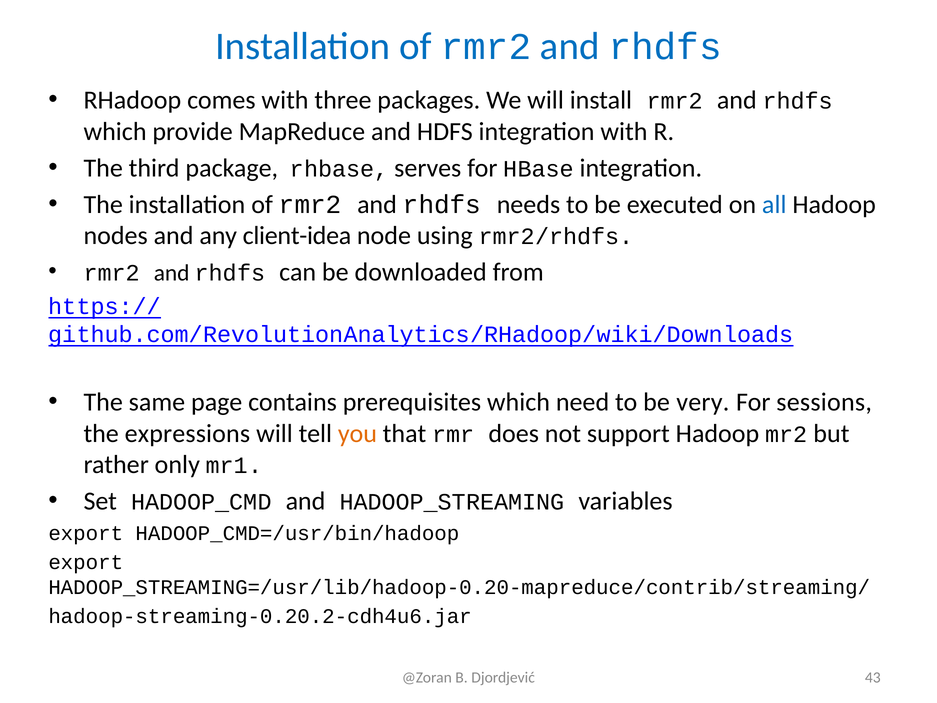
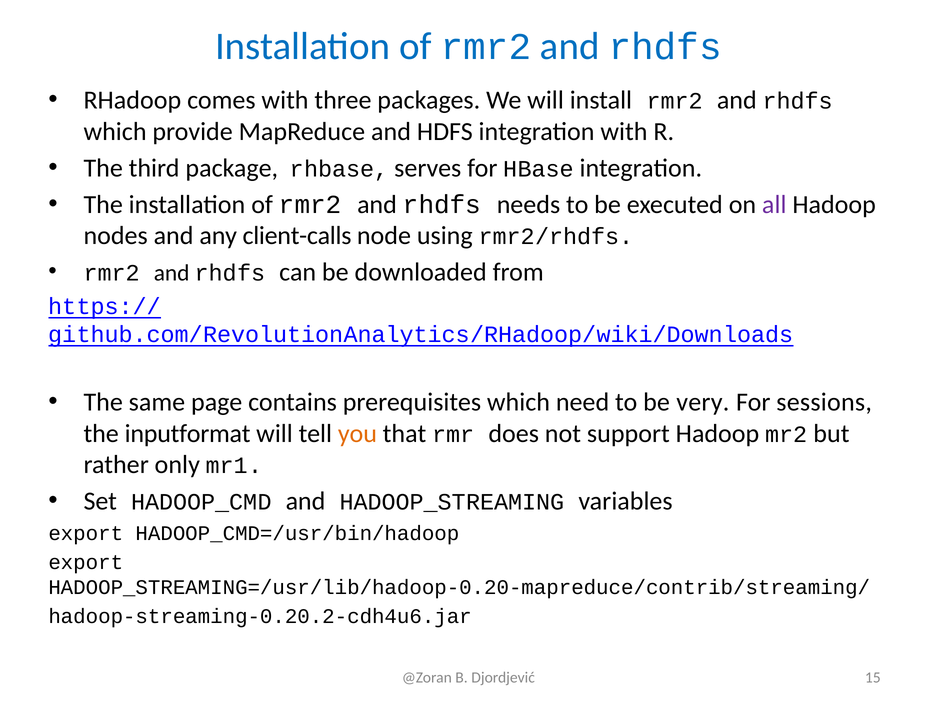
all colour: blue -> purple (774, 204)
client-idea: client-idea -> client-calls (297, 236)
expressions: expressions -> inputformat (188, 433)
43: 43 -> 15 (873, 677)
